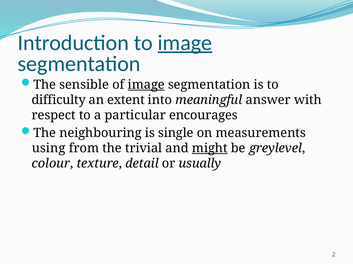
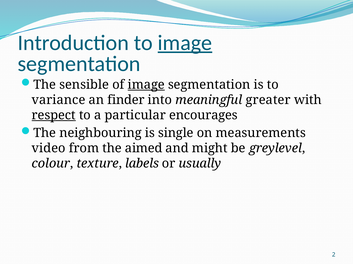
difficulty: difficulty -> variance (59, 100)
extent: extent -> finder (126, 100)
answer: answer -> greater (268, 100)
respect underline: none -> present (54, 116)
using: using -> video (49, 149)
trivial: trivial -> aimed (144, 149)
might underline: present -> none (210, 149)
detail: detail -> labels (142, 164)
